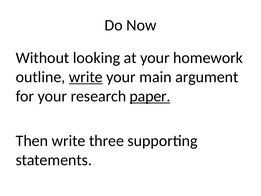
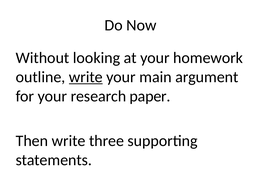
paper underline: present -> none (150, 96)
